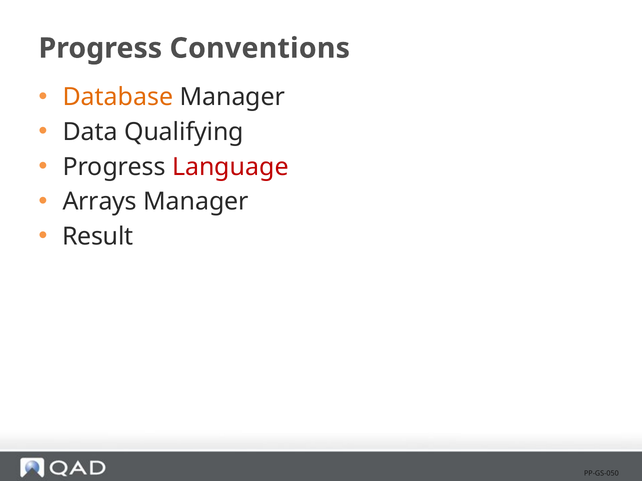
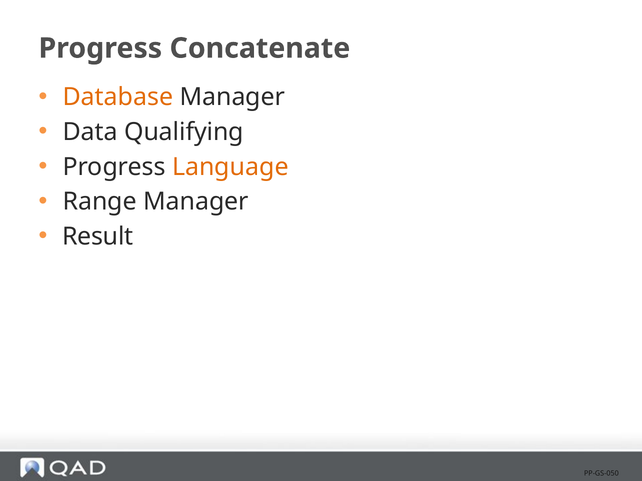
Conventions: Conventions -> Concatenate (260, 48)
Language colour: red -> orange (230, 167)
Arrays: Arrays -> Range (100, 202)
